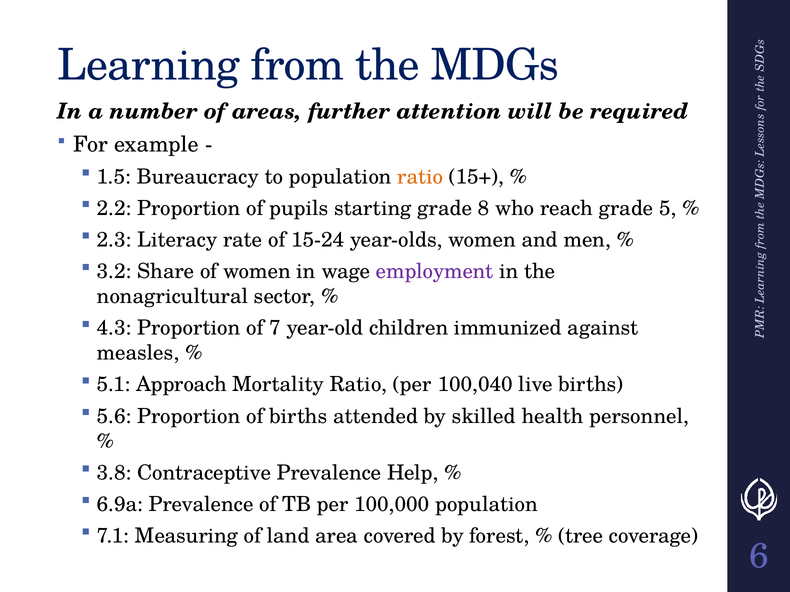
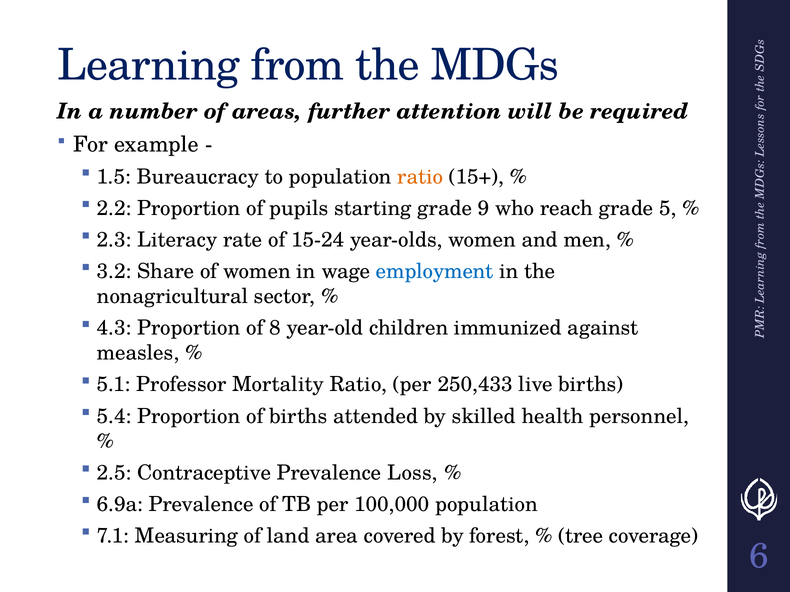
8: 8 -> 9 (483, 209)
employment colour: purple -> blue (435, 272)
7: 7 -> 8 (275, 328)
Approach: Approach -> Professor (181, 385)
100,040: 100,040 -> 250,433 (475, 385)
5.6: 5.6 -> 5.4 (114, 417)
3.8: 3.8 -> 2.5 (114, 473)
Help: Help -> Loss (413, 473)
